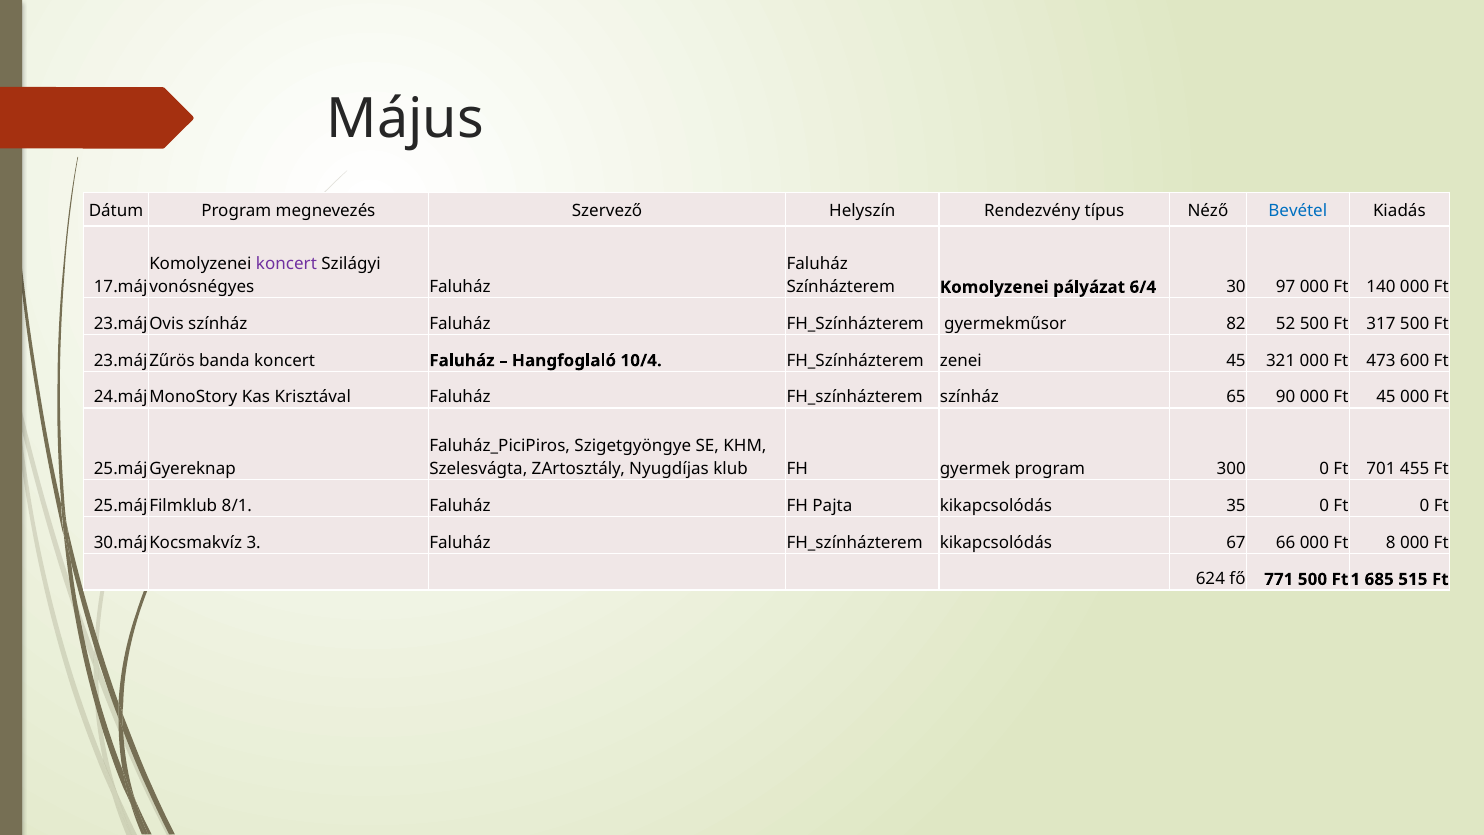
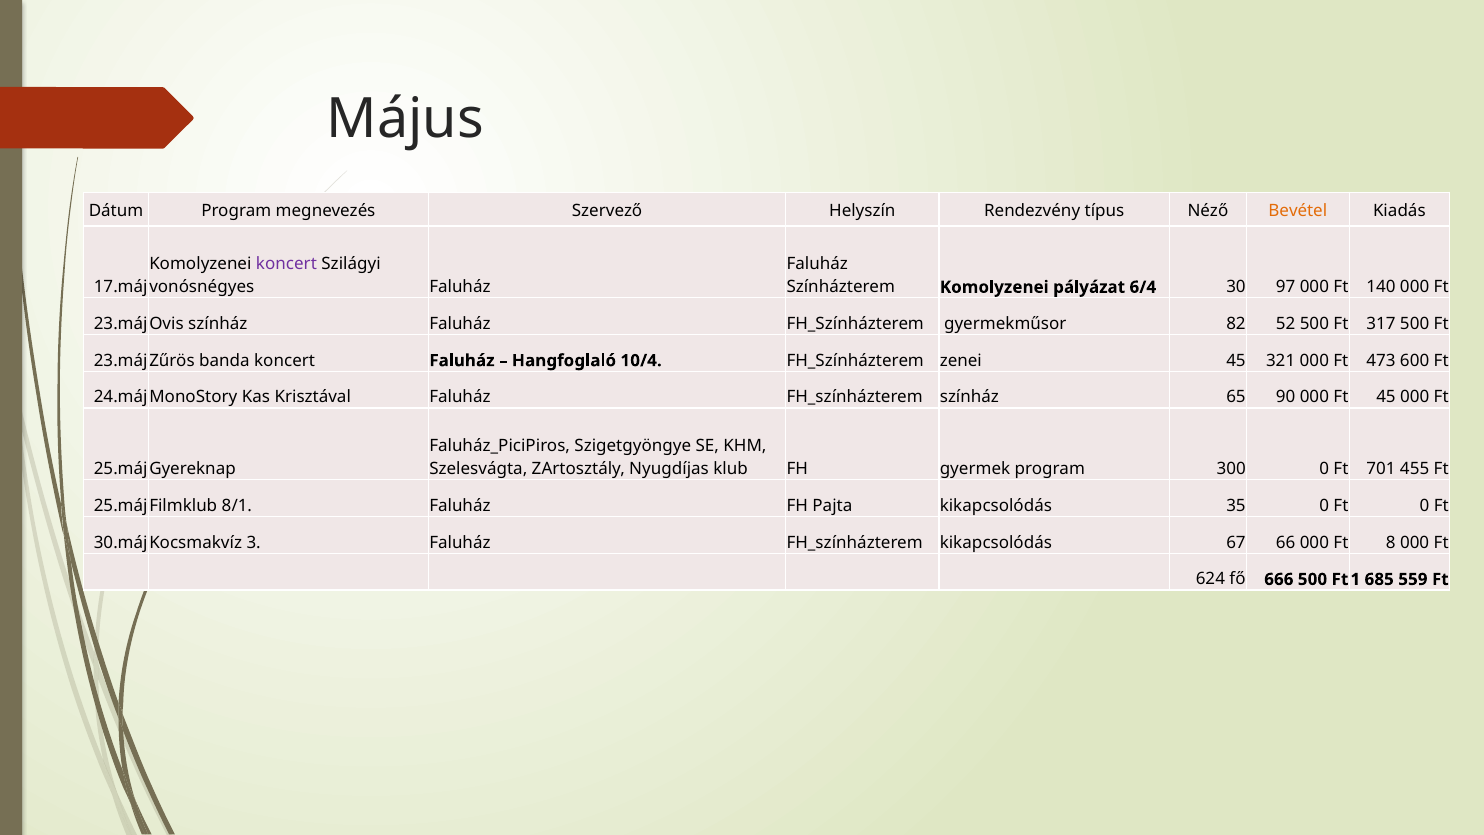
Bevétel colour: blue -> orange (1298, 210)
771: 771 -> 666 (1279, 579)
515: 515 -> 559 (1413, 579)
